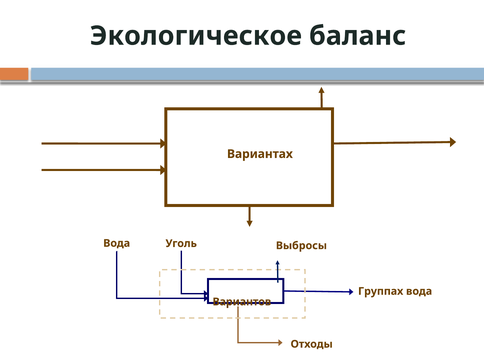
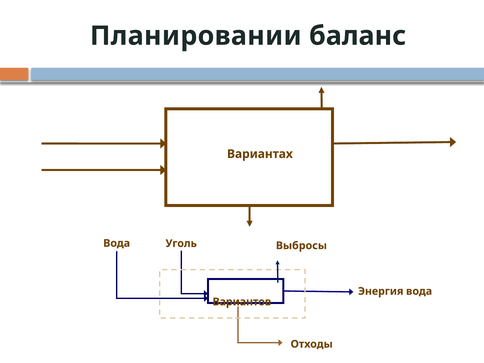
Экологическое: Экологическое -> Планировании (196, 36)
Группах: Группах -> Энергия (381, 291)
